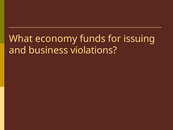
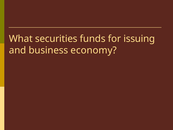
economy: economy -> securities (56, 39)
violations: violations -> economy (94, 50)
